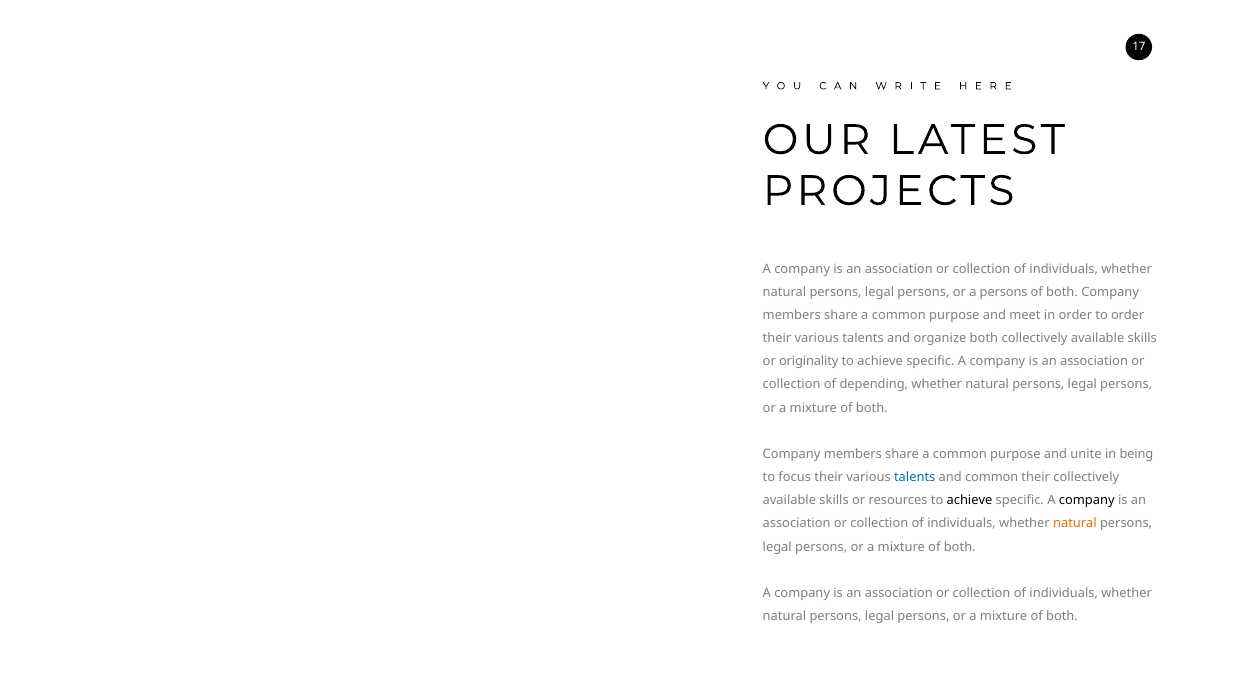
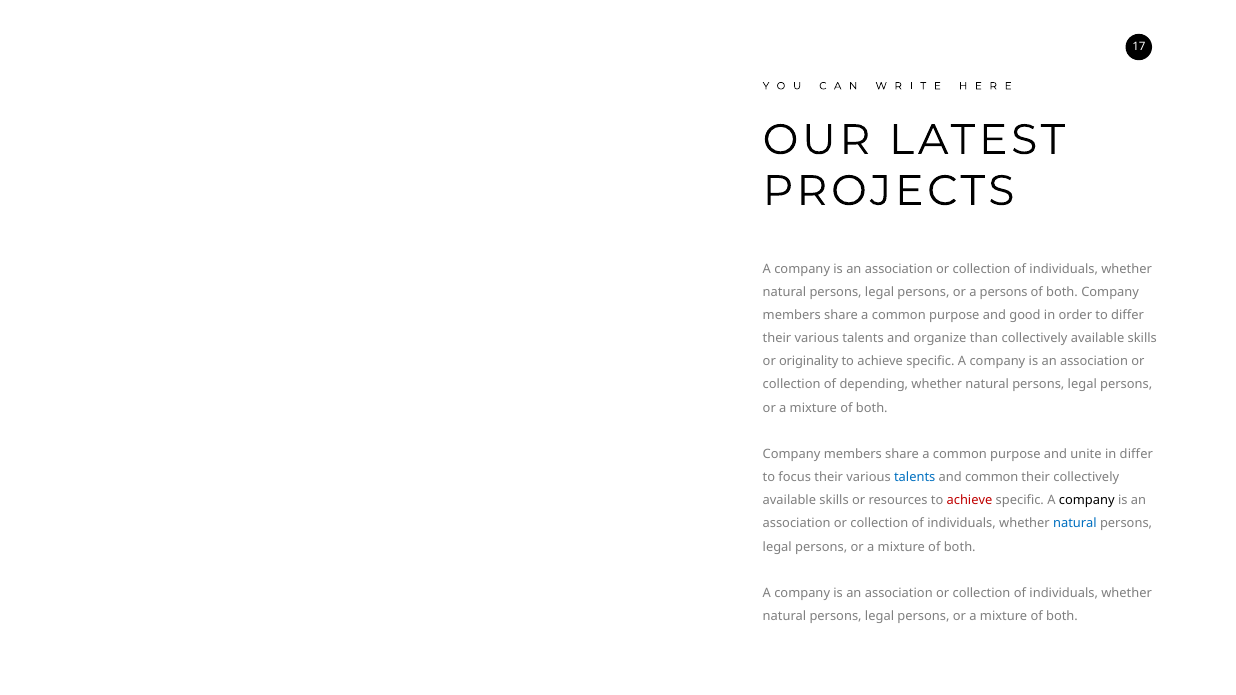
meet: meet -> good (1025, 315)
to order: order -> differ (1128, 315)
organize both: both -> than (984, 339)
in being: being -> differ (1136, 454)
achieve colour: black -> red (970, 501)
natural colour: orange -> blue (1075, 524)
